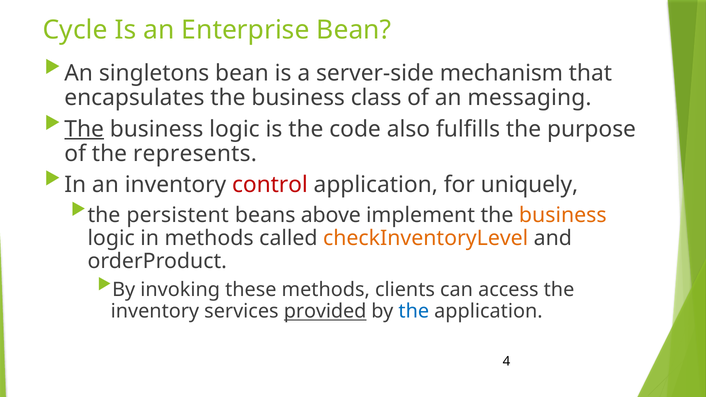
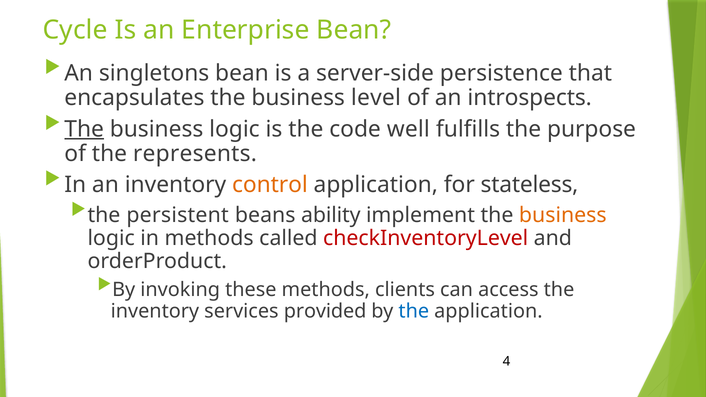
mechanism: mechanism -> persistence (501, 73)
class: class -> level (376, 98)
messaging: messaging -> introspects (530, 98)
also: also -> well (408, 129)
control colour: red -> orange (270, 185)
uniquely: uniquely -> stateless (529, 185)
above: above -> ability (331, 215)
checkInventoryLevel colour: orange -> red (426, 238)
provided underline: present -> none (325, 311)
